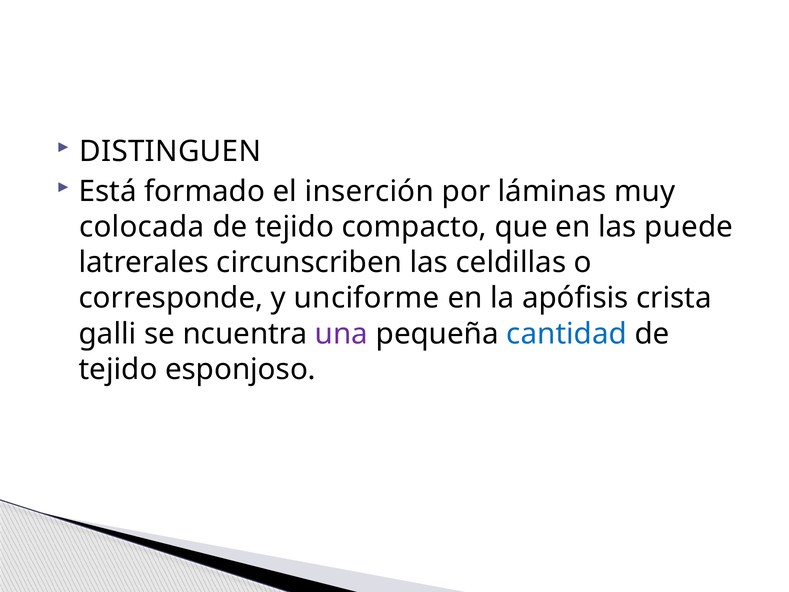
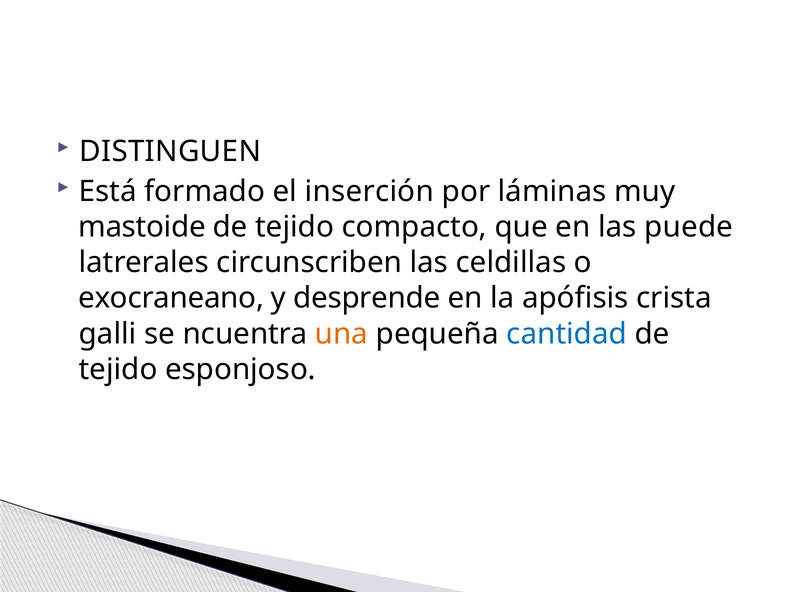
colocada: colocada -> mastoide (142, 227)
corresponde: corresponde -> exocraneano (171, 298)
unciforme: unciforme -> desprende (367, 298)
una colour: purple -> orange (342, 334)
